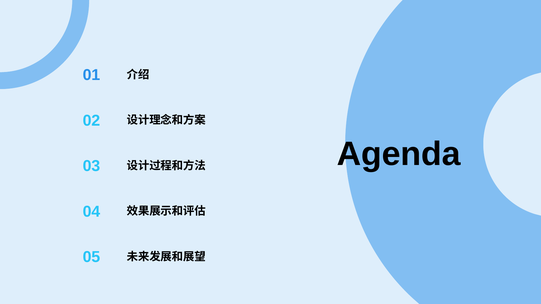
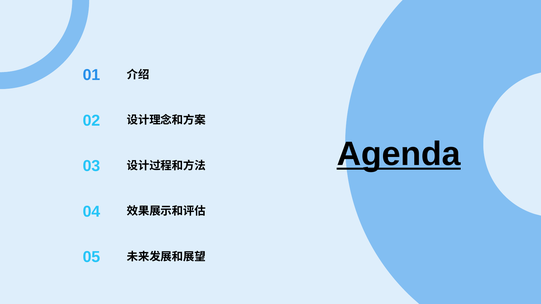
Agenda underline: none -> present (399, 154)
